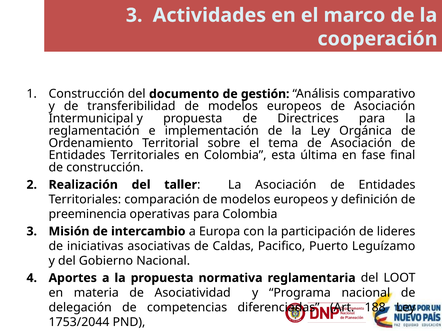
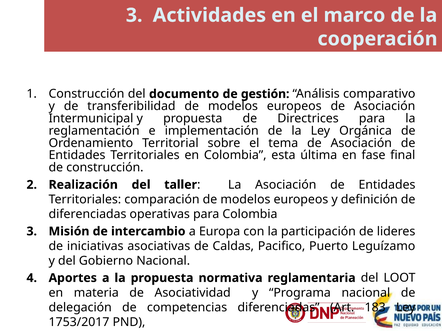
preeminencia: preeminencia -> diferenciadas (88, 214)
188: 188 -> 183 (375, 308)
1753/2044: 1753/2044 -> 1753/2017 (79, 323)
